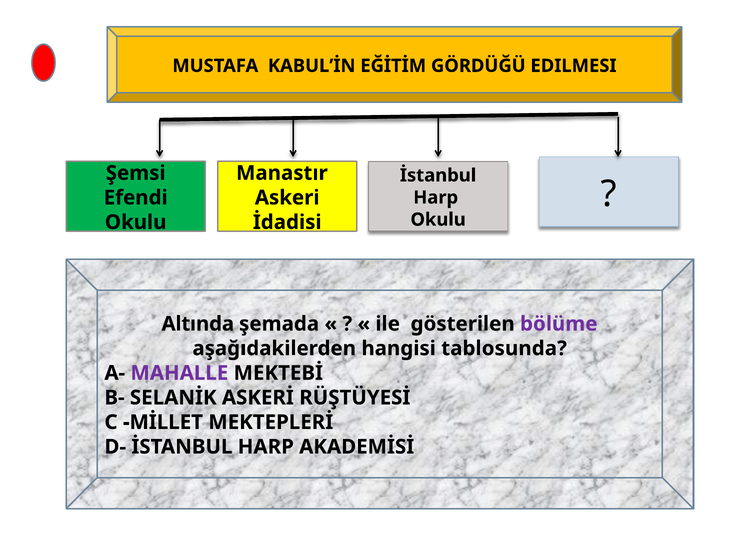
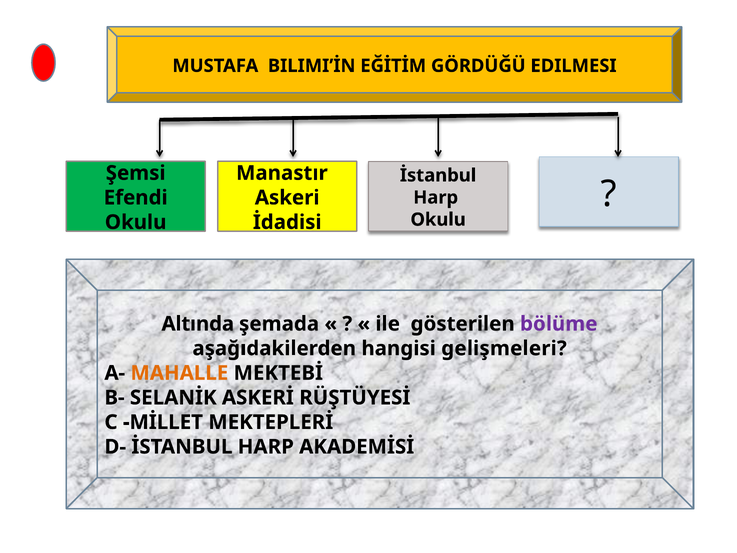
KABUL’İN: KABUL’İN -> BILIMI’İN (312, 66)
tablosunda: tablosunda -> gelişmeleri (504, 348)
MAHALLE colour: purple -> orange (179, 373)
